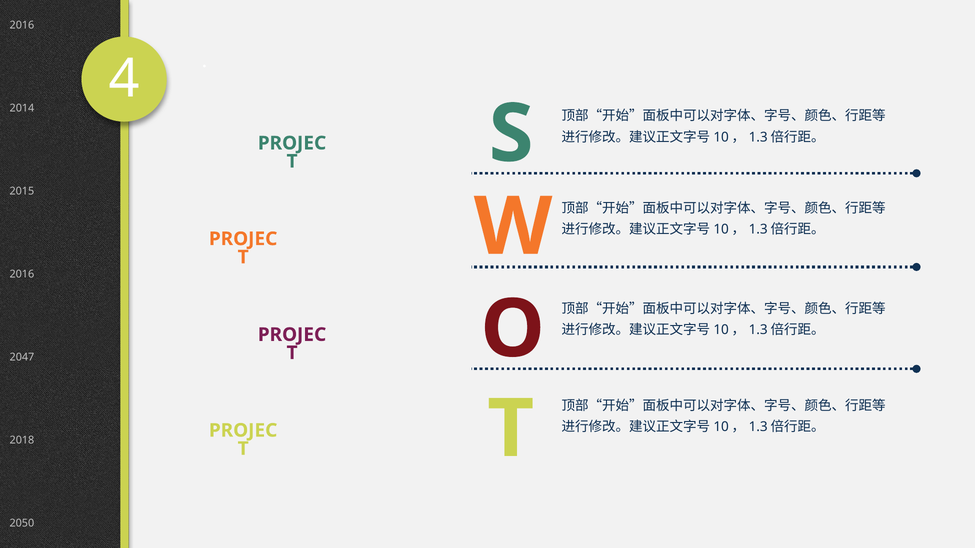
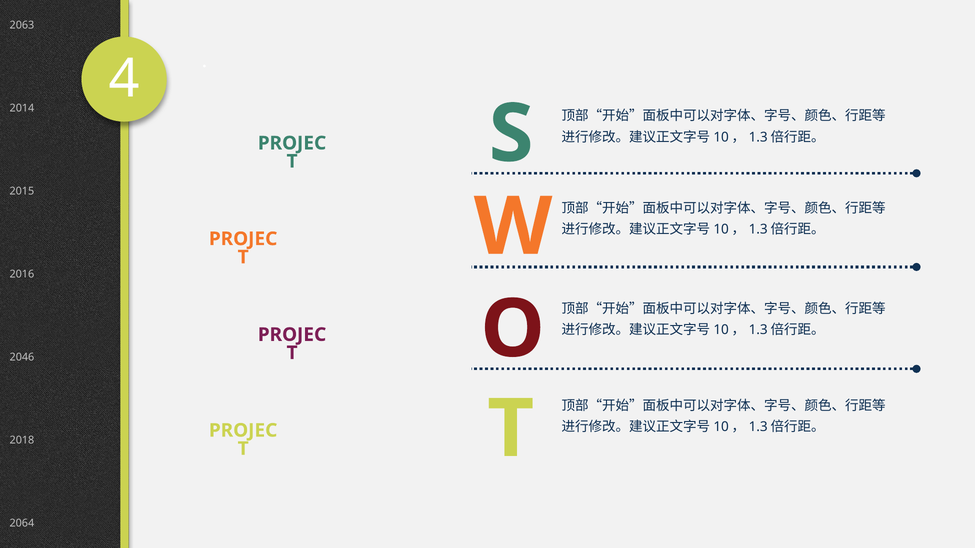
2016: 2016 -> 2063 (22, 25)
2047: 2047 -> 2046 (22, 358)
2050: 2050 -> 2064 (22, 524)
